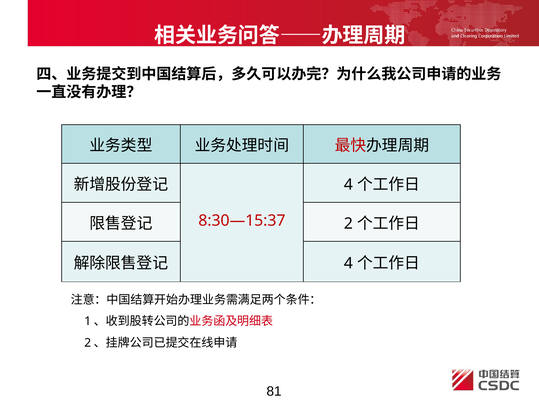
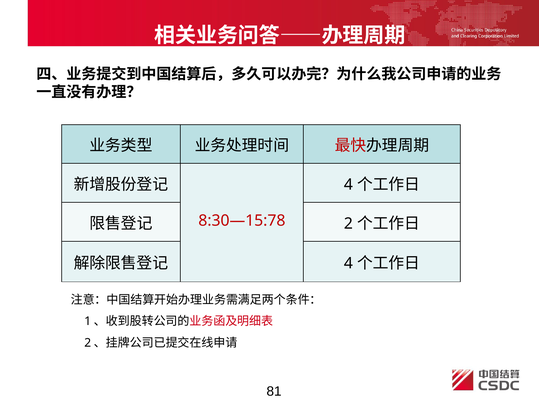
8:30—15:37: 8:30—15:37 -> 8:30—15:78 (242, 220)
